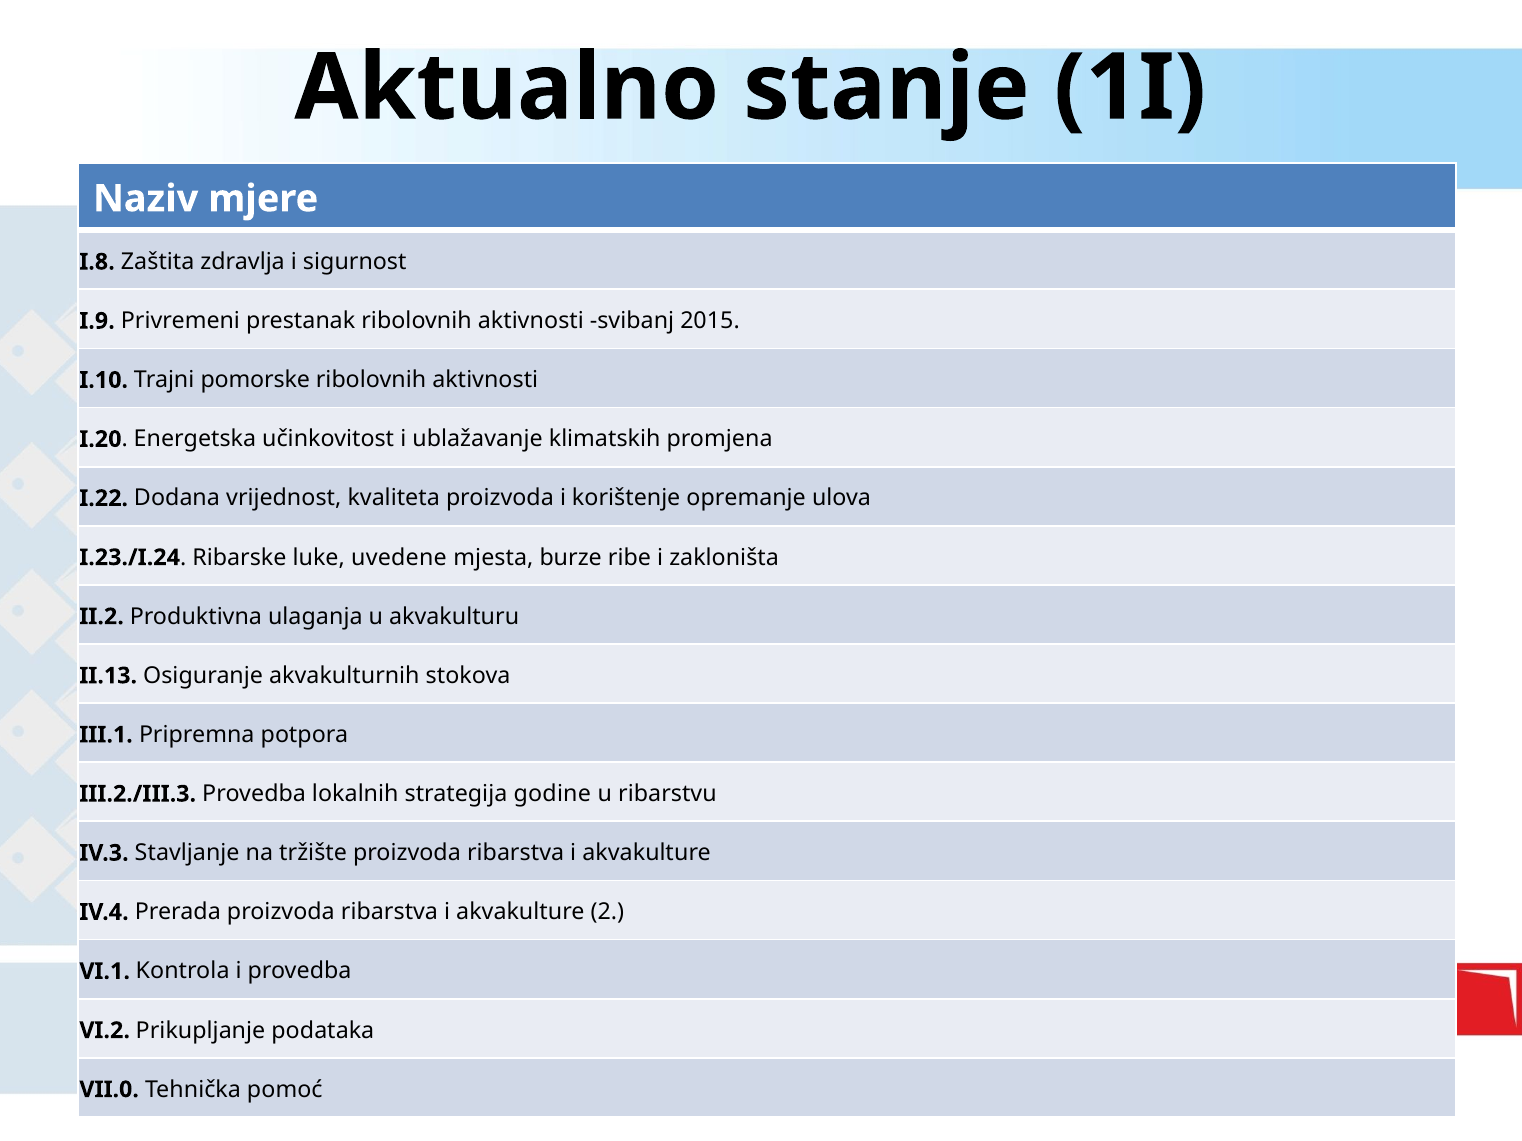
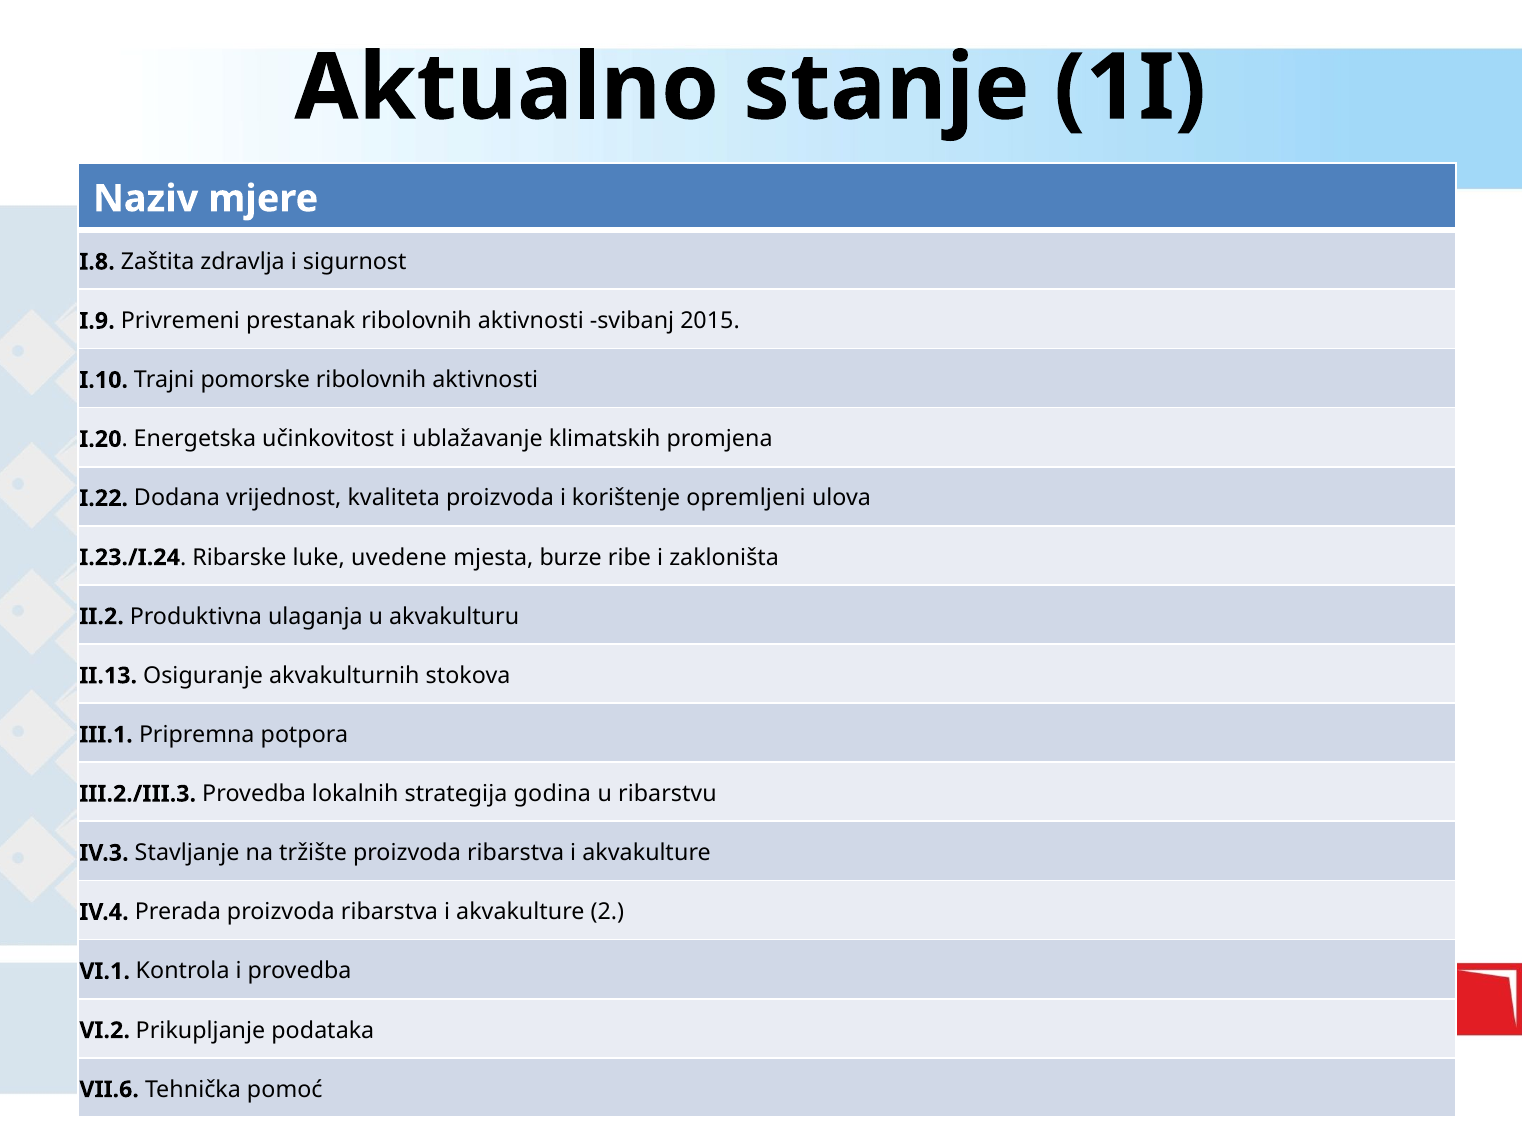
opremanje: opremanje -> opremljeni (746, 499)
godine: godine -> godina (552, 794)
VII.0: VII.0 -> VII.6 (109, 1090)
